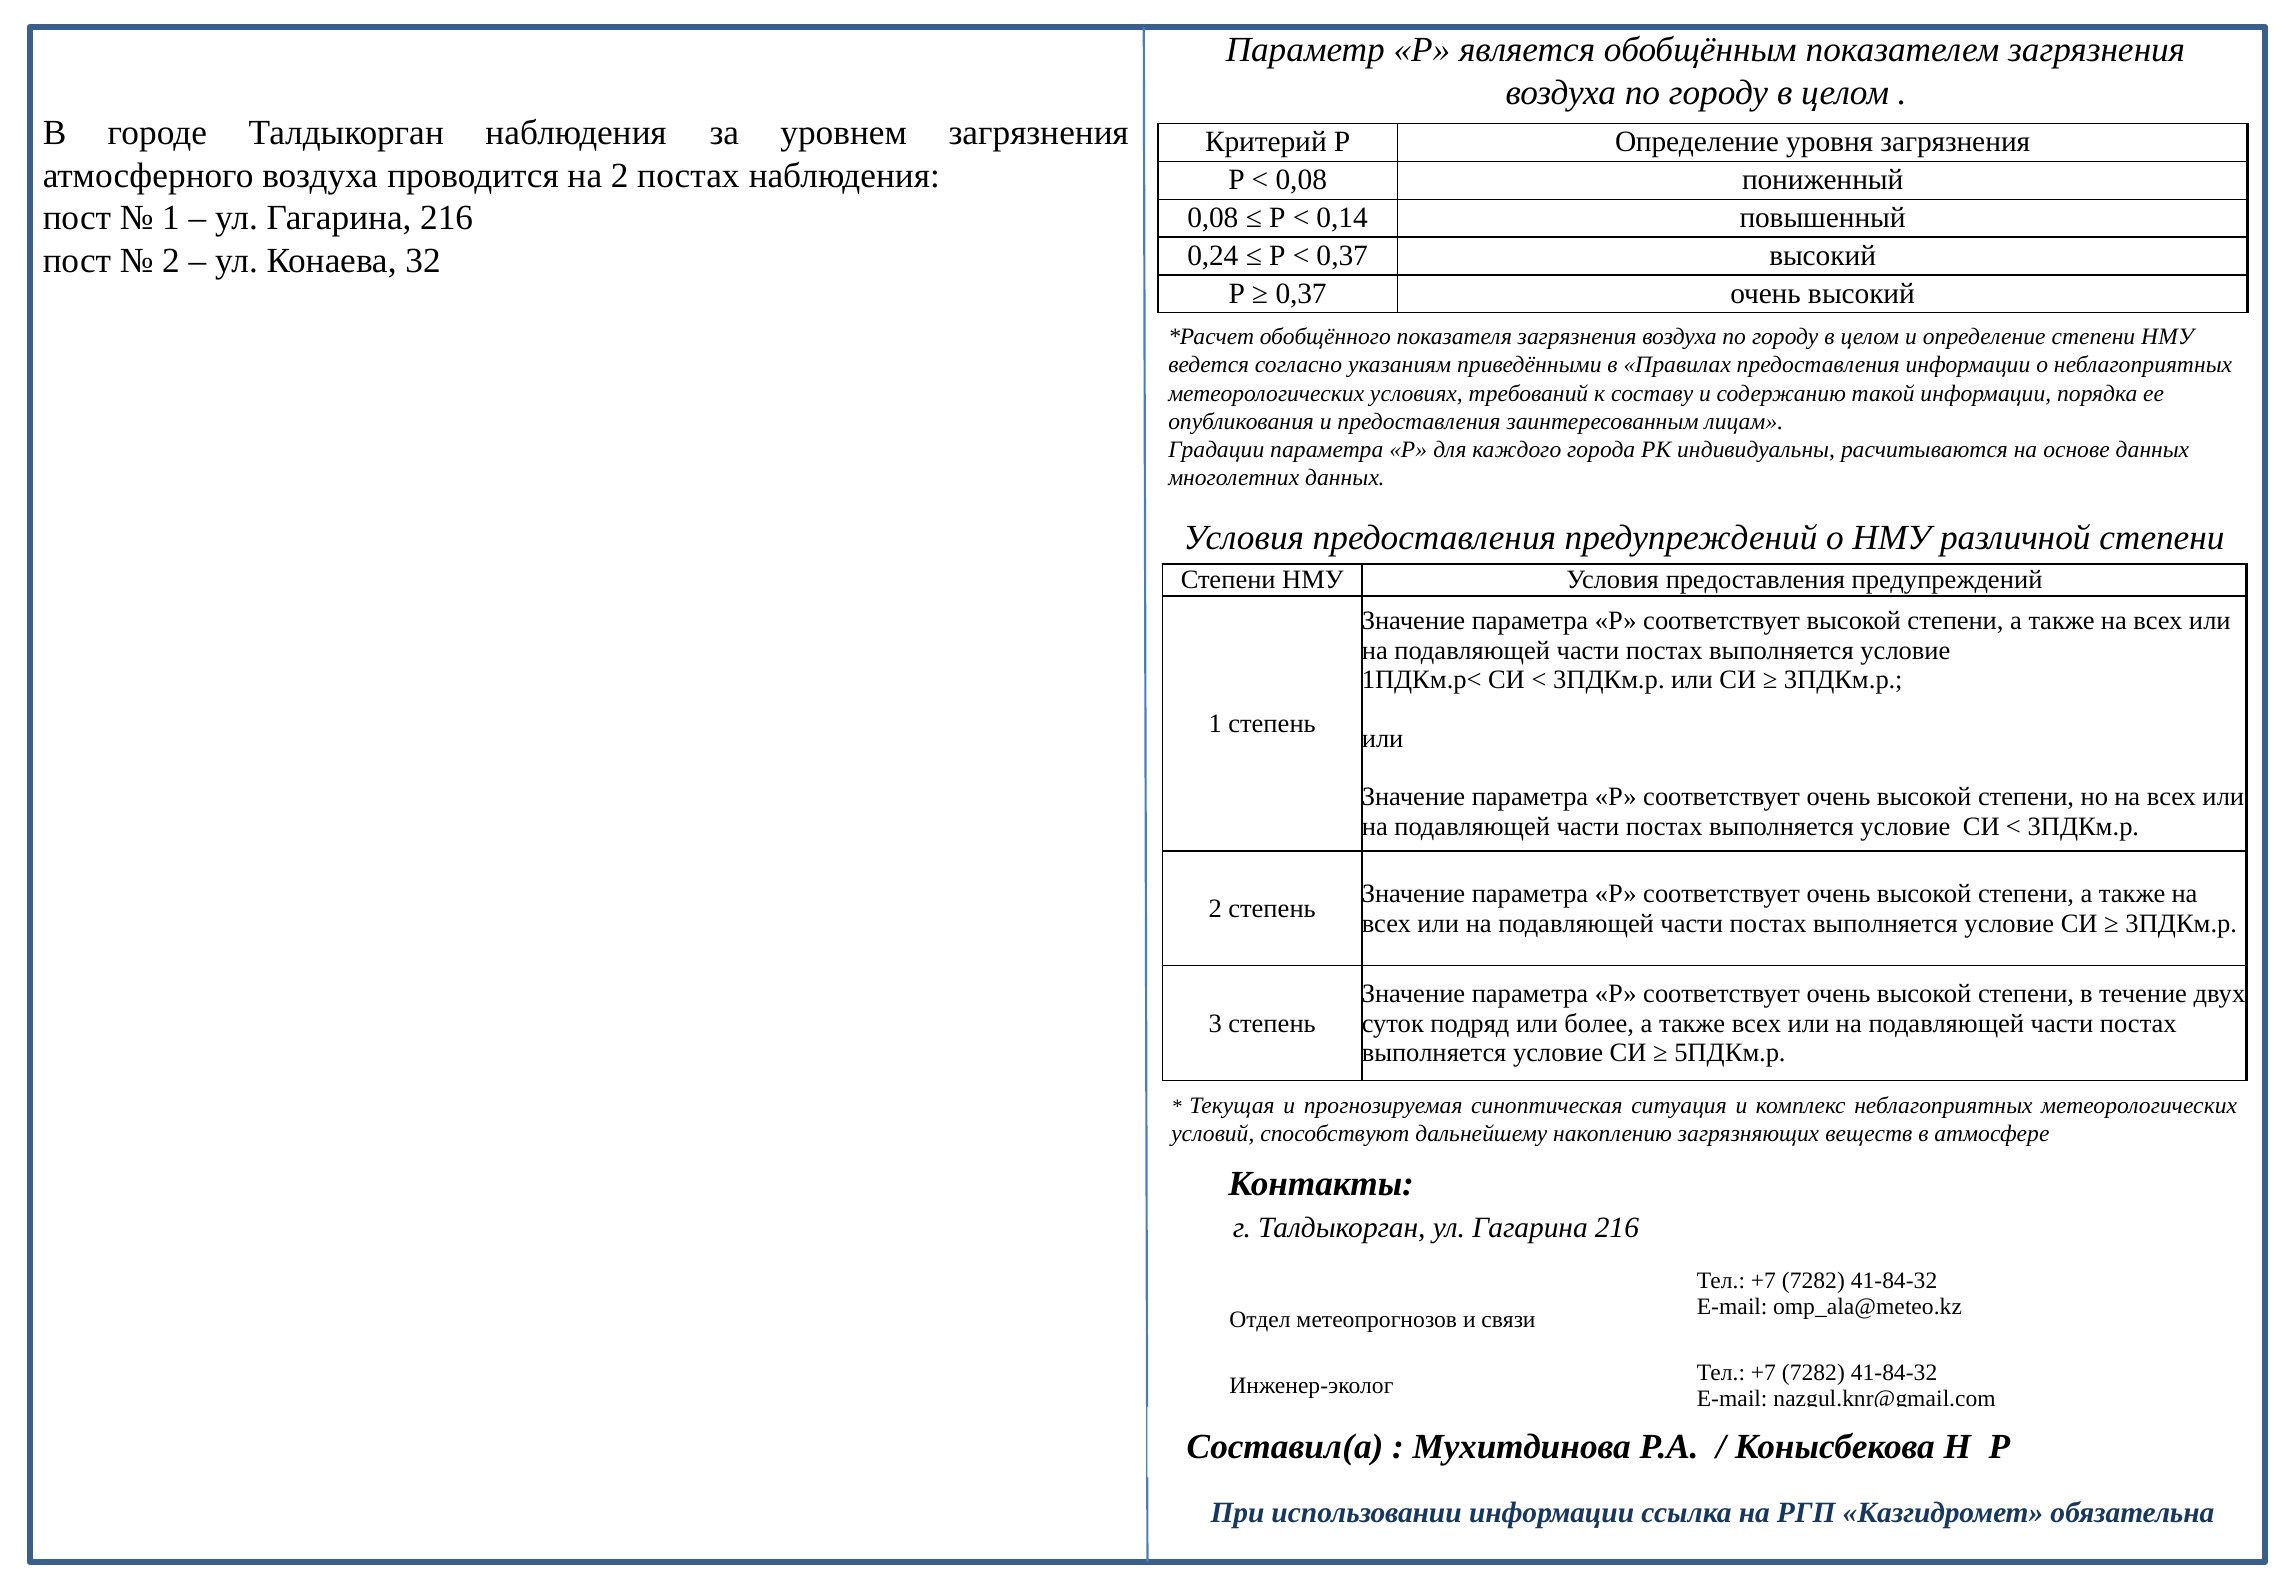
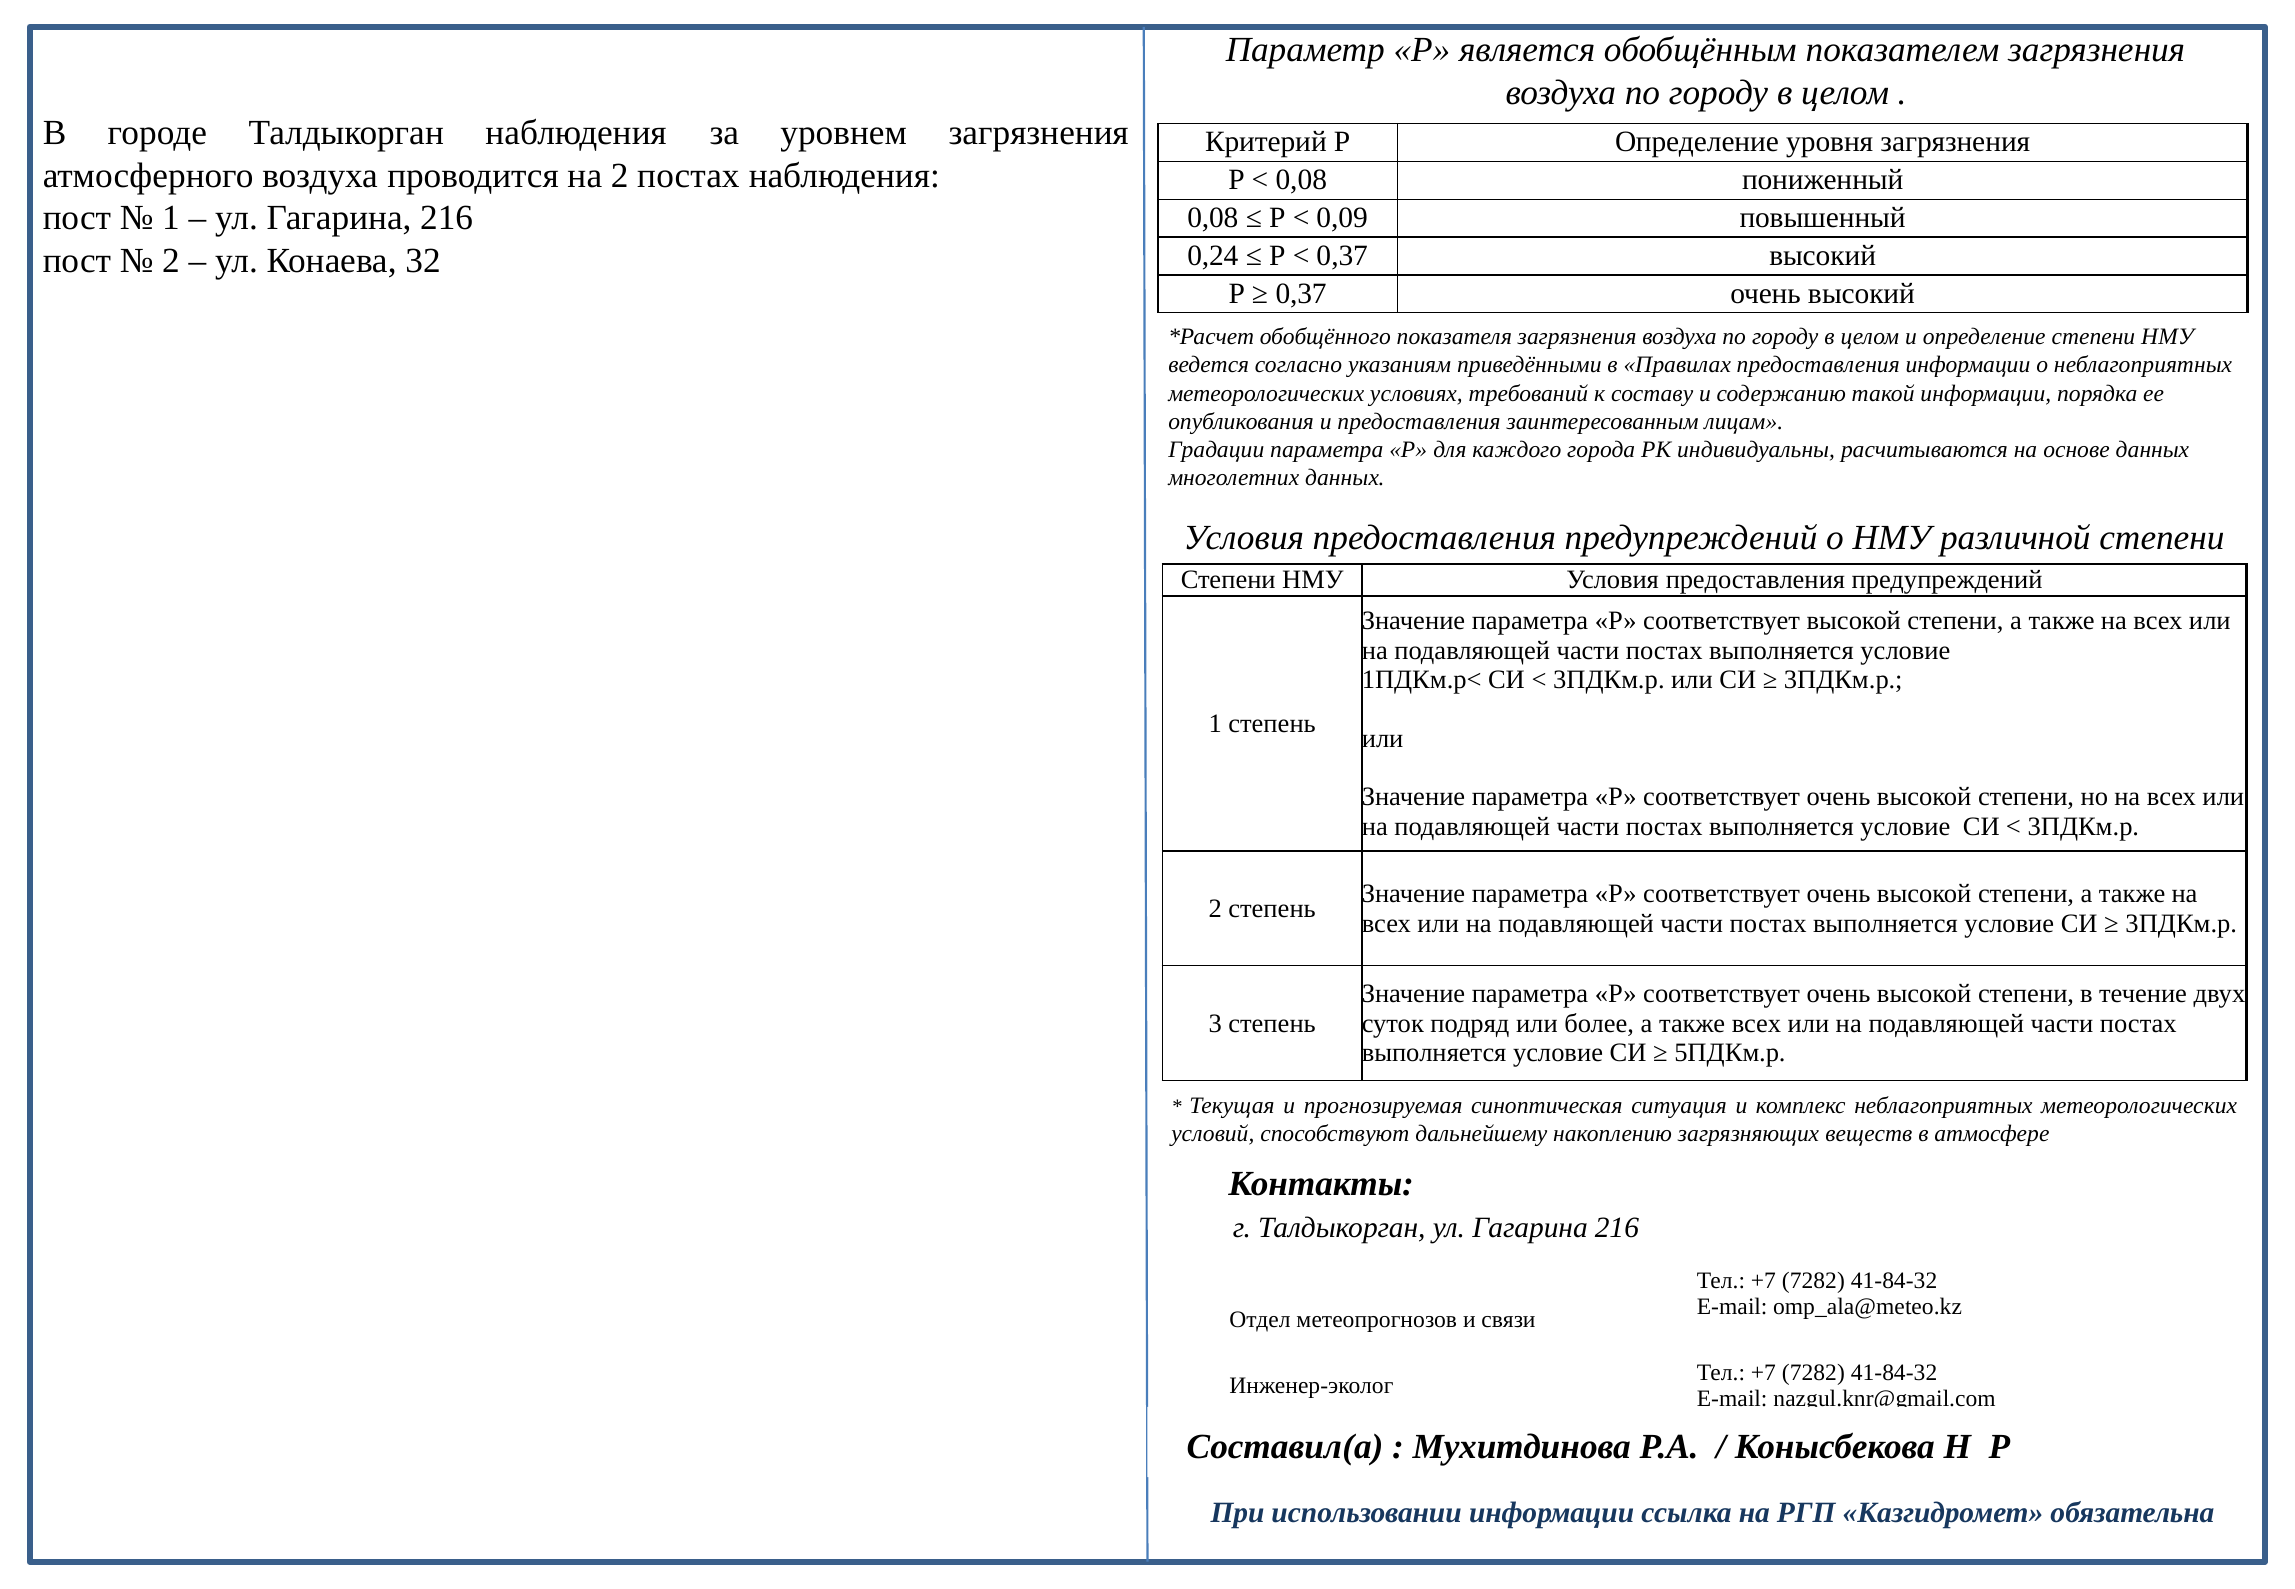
0,14: 0,14 -> 0,09 (1342, 218)
